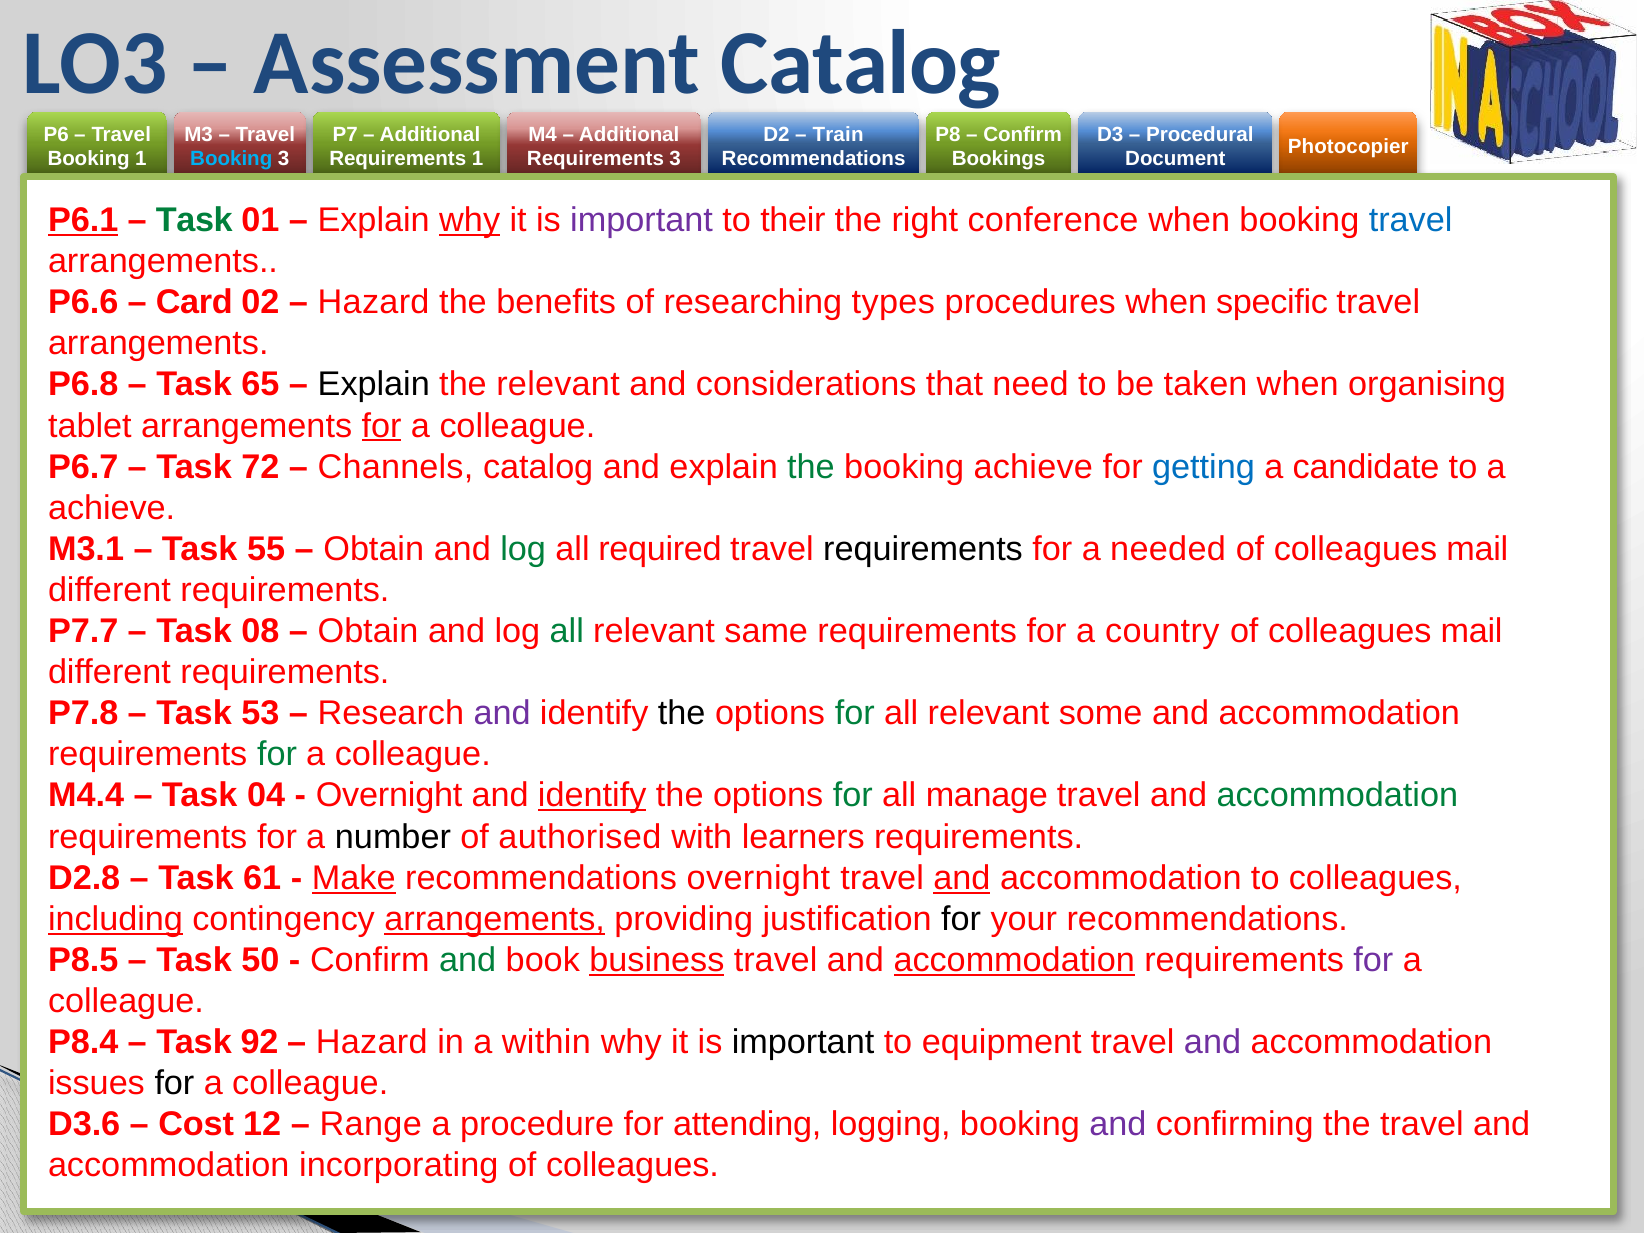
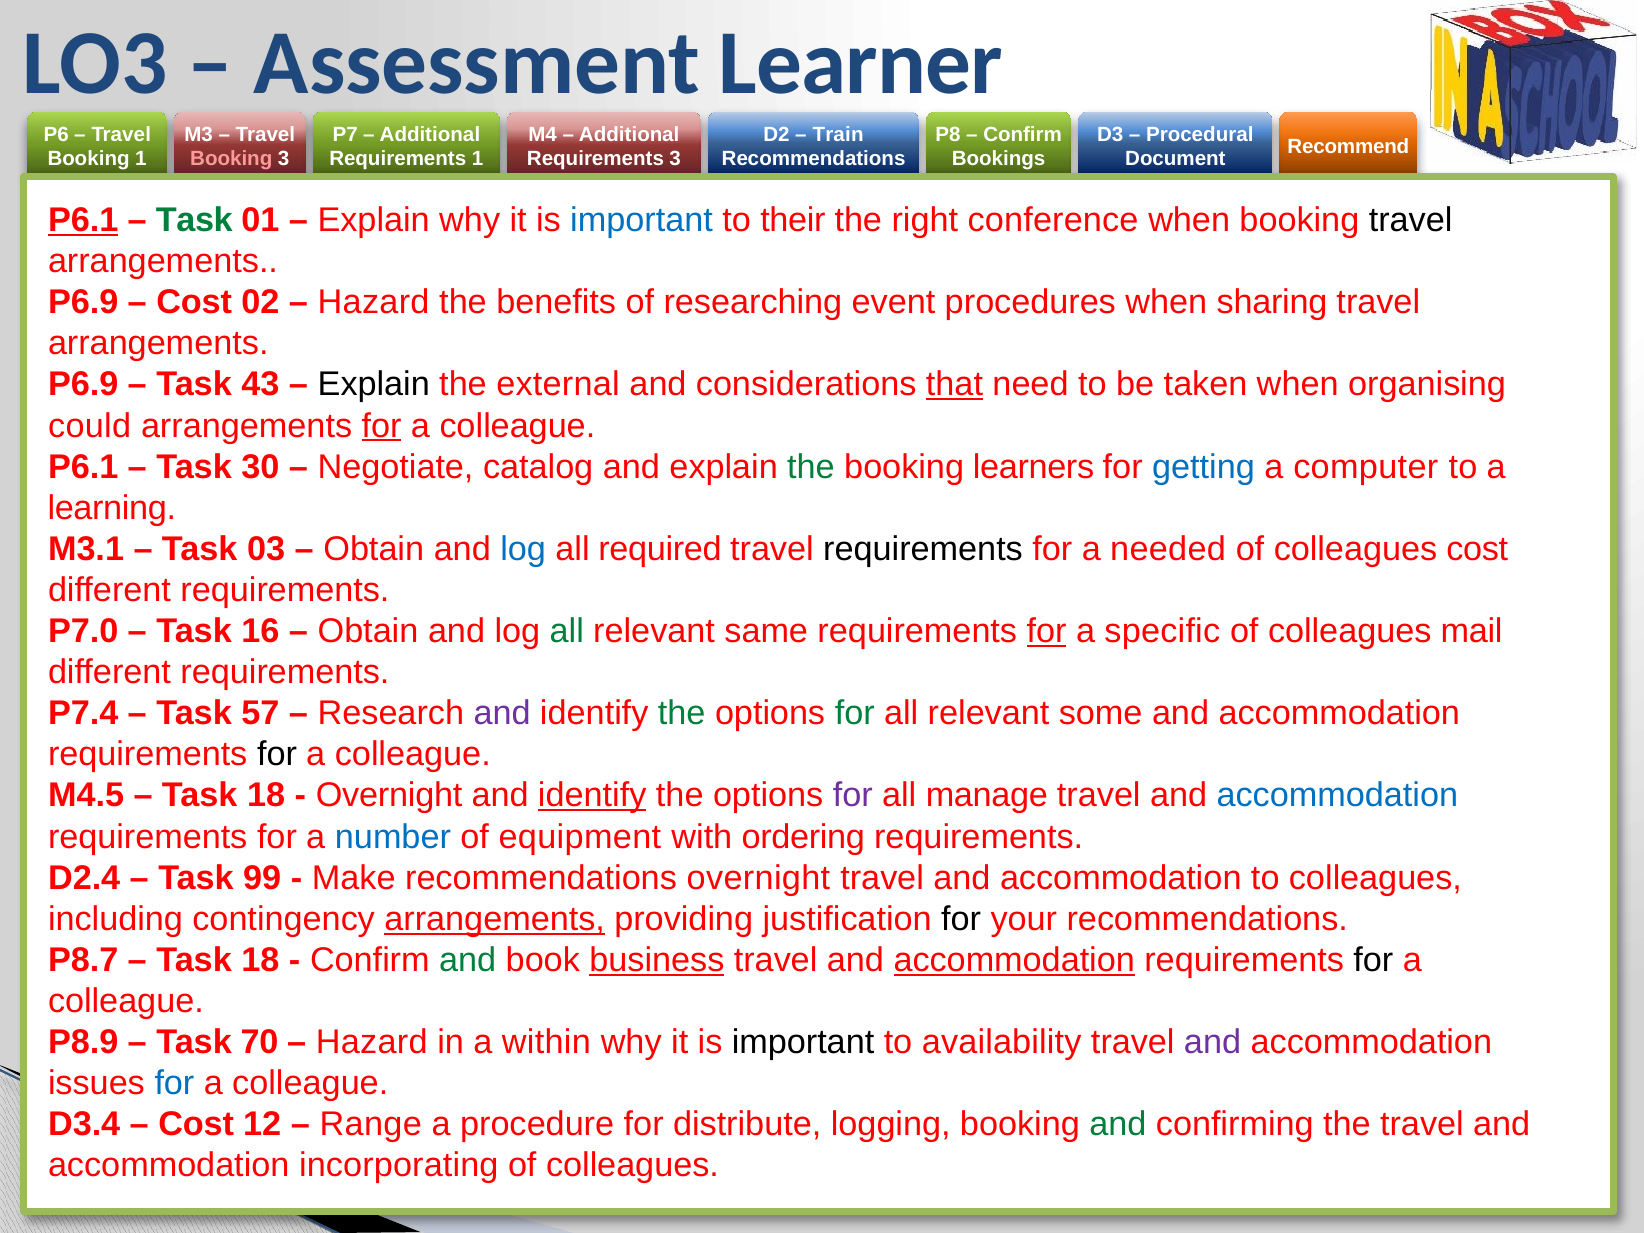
Assessment Catalog: Catalog -> Learner (861, 64)
Photocopier: Photocopier -> Recommend (1348, 147)
Booking colour: light blue -> pink (231, 159)
why underline: present -> none (470, 220)
important colour: purple -> blue (642, 220)
travel colour: blue -> black (1411, 220)
P6.6: P6.6 -> P6.9 (83, 302)
Card: Card -> Cost (194, 302)
types: types -> event (893, 302)
specific: specific -> sharing (1272, 302)
P6.8: P6.8 -> P6.9 (83, 385)
65: 65 -> 43 (260, 385)
the relevant: relevant -> external (558, 385)
that underline: none -> present (954, 385)
tablet: tablet -> could (90, 426)
P6.7: P6.7 -> P6.1 (83, 467)
72: 72 -> 30 (260, 467)
Channels: Channels -> Negotiate (396, 467)
booking achieve: achieve -> learners (1034, 467)
candidate: candidate -> computer (1366, 467)
achieve: achieve -> learning (112, 508)
55: 55 -> 03 (266, 549)
log colour: green -> blue (523, 549)
mail: mail -> cost (1477, 549)
P7.7: P7.7 -> P7.0 (83, 631)
08: 08 -> 16 (260, 631)
for underline: none -> present (1046, 631)
country: country -> specific (1162, 631)
P7.8: P7.8 -> P7.4 (83, 713)
53: 53 -> 57 (260, 713)
the colour: black -> green (682, 713)
for colour: green -> black (277, 755)
M4.4: M4.4 -> M4.5 (86, 796)
04: 04 -> 18 (266, 796)
for colour: green -> purple (853, 796)
accommodation colour: green -> blue (1337, 796)
number colour: black -> blue (393, 837)
authorised: authorised -> equipment (580, 837)
learners: learners -> ordering (803, 837)
D2.8: D2.8 -> D2.4 (84, 878)
61: 61 -> 99 (262, 878)
Make underline: present -> none (354, 878)
and underline: present -> none (962, 878)
including underline: present -> none (115, 919)
P8.5: P8.5 -> P8.7 (83, 960)
50: 50 -> 18 (260, 960)
for colour: purple -> black (1373, 960)
P8.4: P8.4 -> P8.9 (83, 1042)
92: 92 -> 70 (260, 1042)
equipment: equipment -> availability (1002, 1042)
for colour: black -> blue (174, 1083)
D3.6: D3.6 -> D3.4 (84, 1124)
attending: attending -> distribute (747, 1124)
and colour: purple -> green (1118, 1124)
